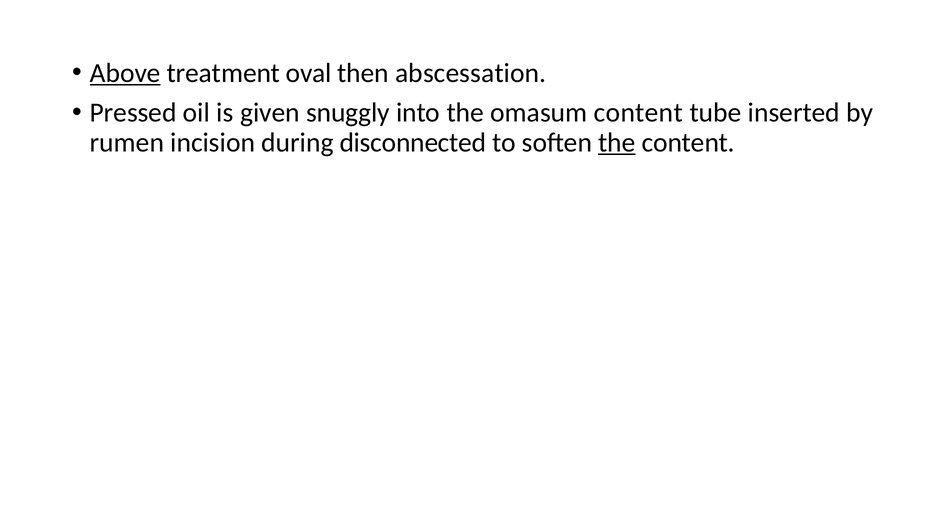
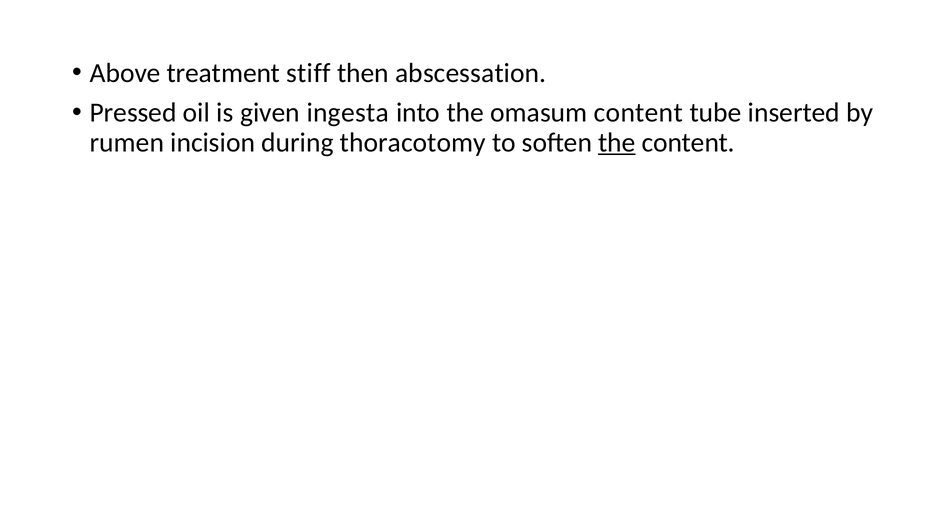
Above underline: present -> none (125, 73)
oval: oval -> stiff (309, 73)
snuggly: snuggly -> ingesta (348, 113)
disconnected: disconnected -> thoracotomy (413, 142)
